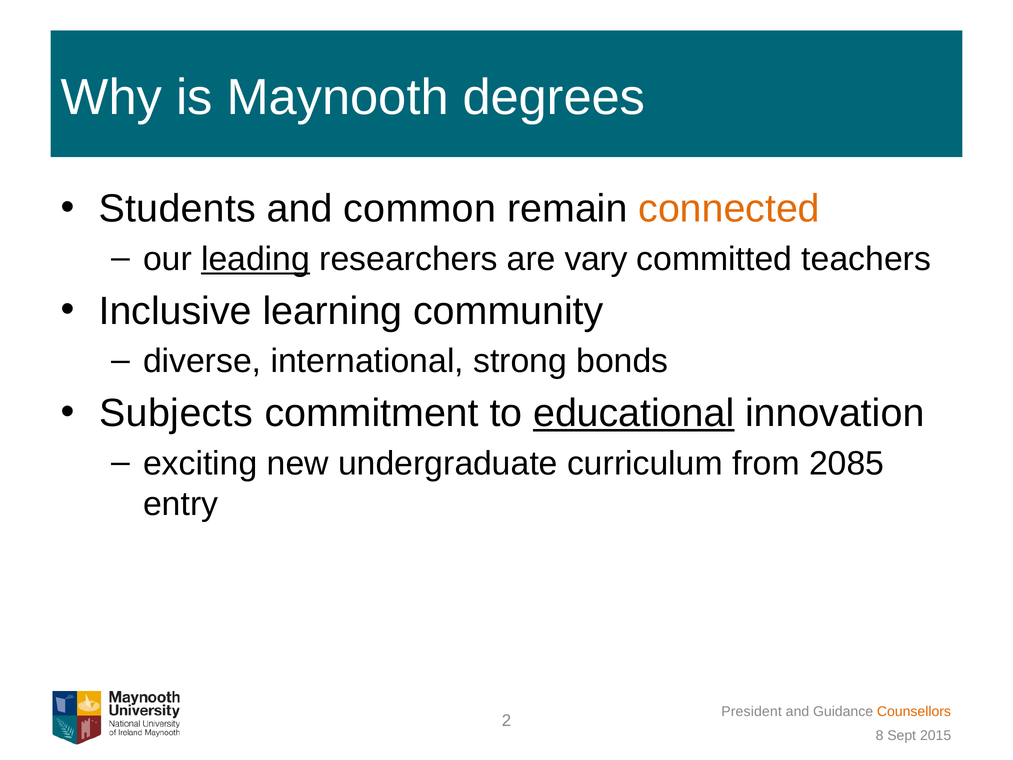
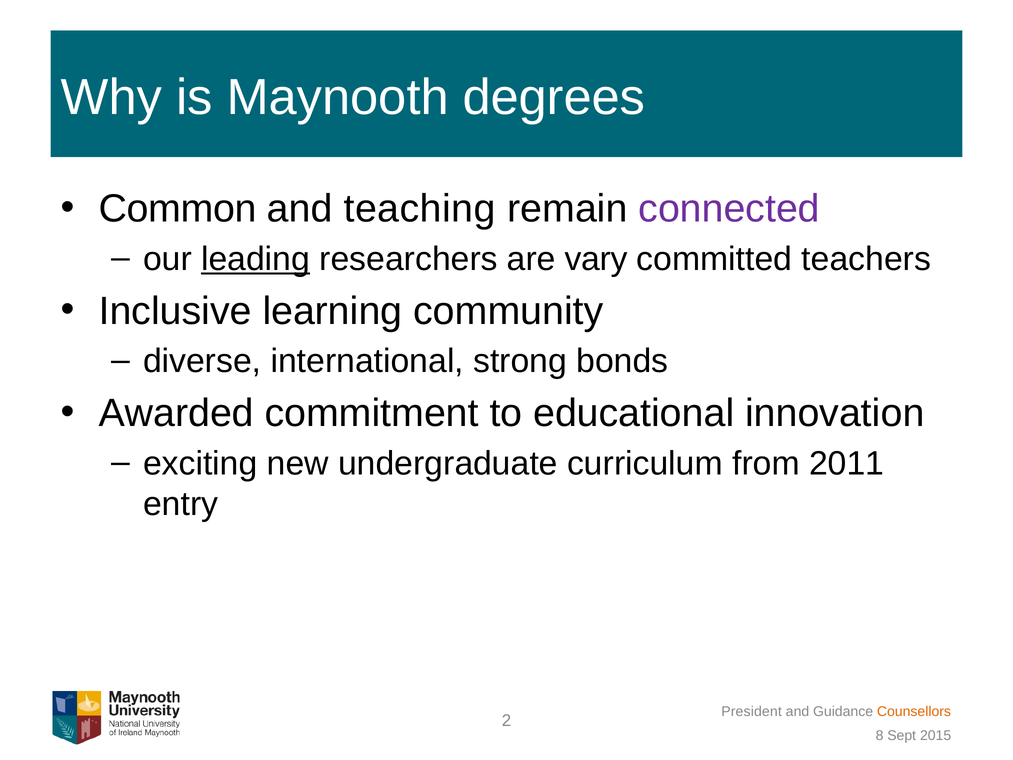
Students: Students -> Common (178, 209)
common: common -> teaching (420, 209)
connected colour: orange -> purple (729, 209)
Subjects: Subjects -> Awarded (176, 413)
educational underline: present -> none (634, 413)
2085: 2085 -> 2011 (847, 464)
